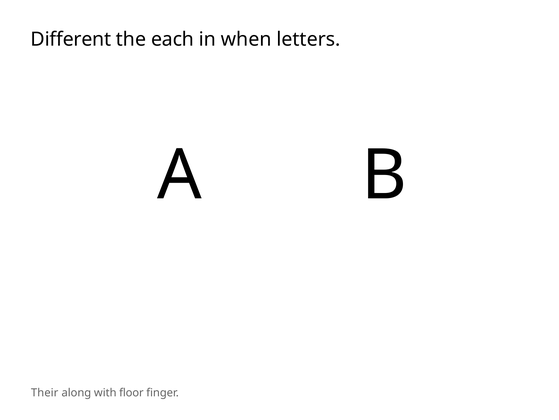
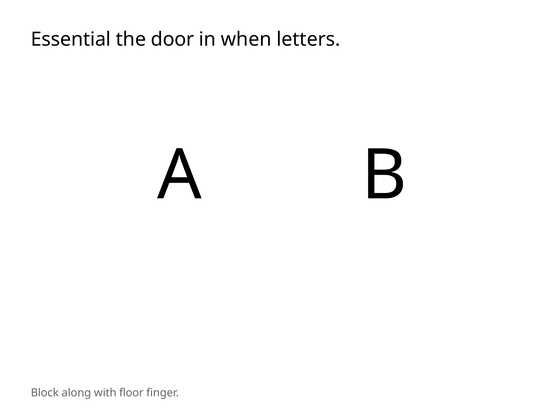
Different: Different -> Essential (71, 39)
each: each -> door (173, 39)
Their: Their -> Block (45, 392)
